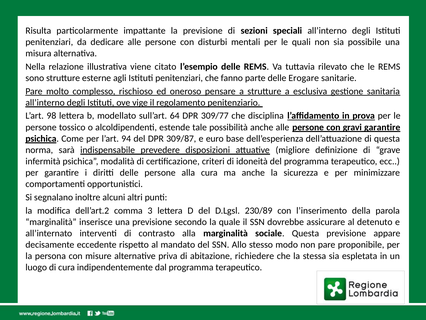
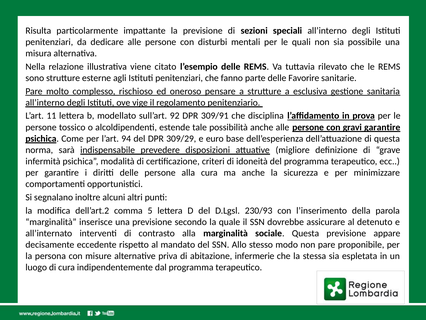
Erogare: Erogare -> Favorire (304, 78)
98: 98 -> 11 (51, 116)
64: 64 -> 92 (175, 116)
309/77: 309/77 -> 309/91 (215, 116)
309/87: 309/87 -> 309/29 (181, 138)
3: 3 -> 5 (150, 210)
230/89: 230/89 -> 230/93 (259, 210)
richiedere: richiedere -> infermerie (255, 256)
